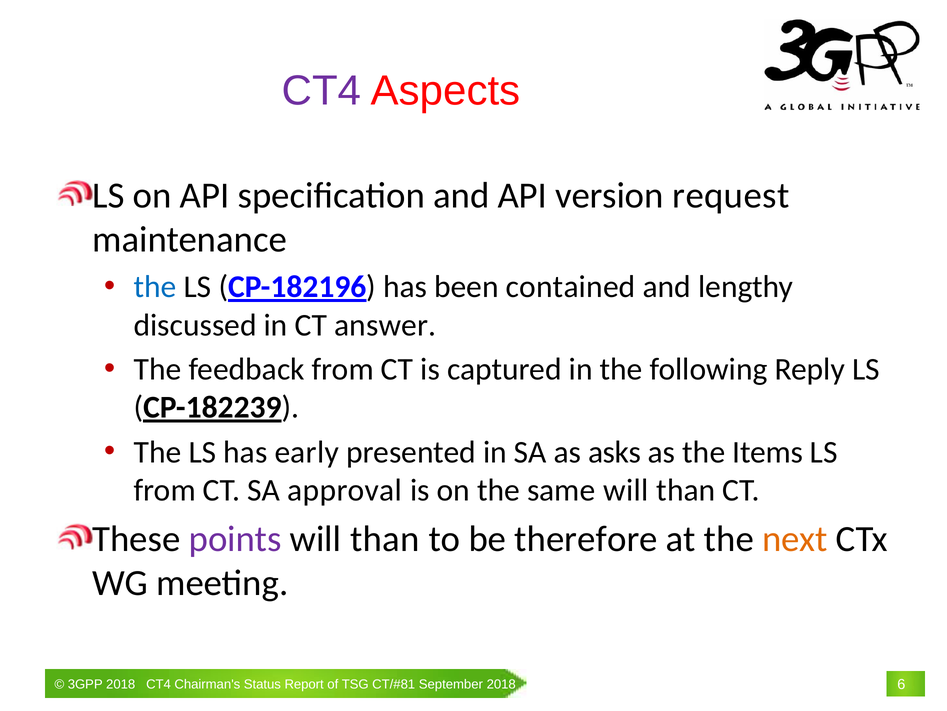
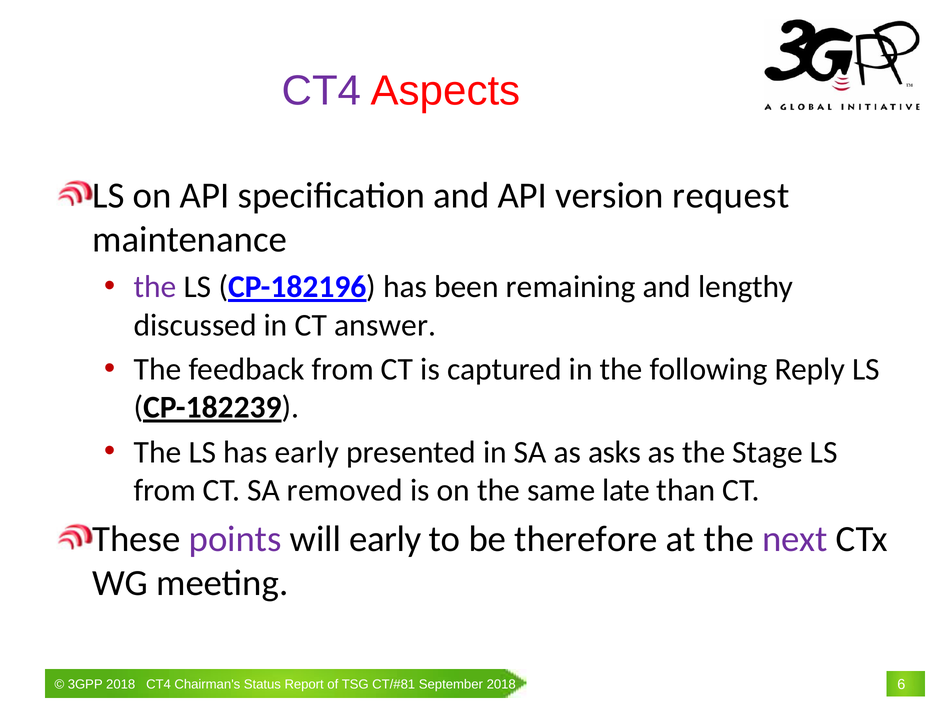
the colour: blue -> purple (155, 286)
contained: contained -> remaining (571, 286)
Items: Items -> Stage (768, 452)
approval: approval -> removed (345, 490)
same will: will -> late (626, 490)
than: than -> early (385, 538)
next colour: orange -> purple (795, 538)
